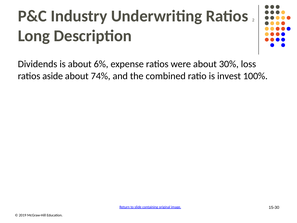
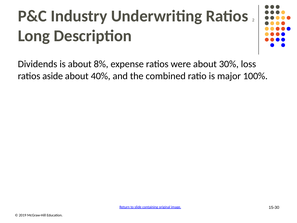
6%: 6% -> 8% (101, 64)
74%: 74% -> 40% (101, 76)
invest: invest -> major (229, 76)
